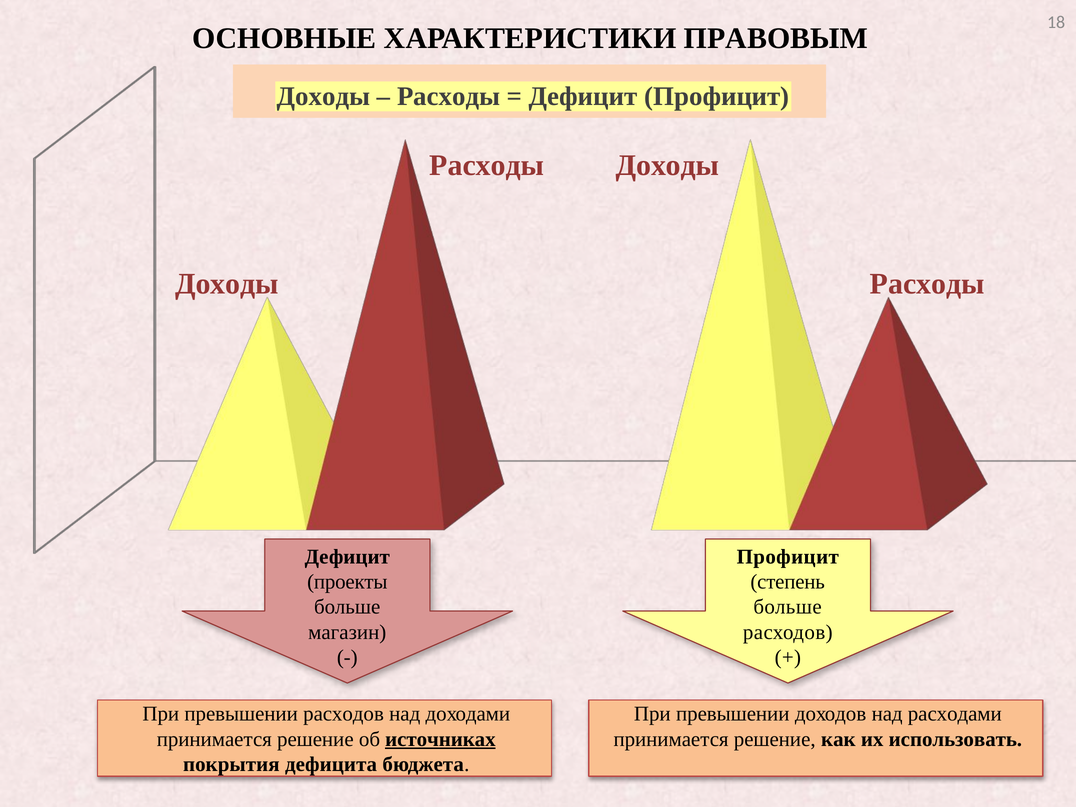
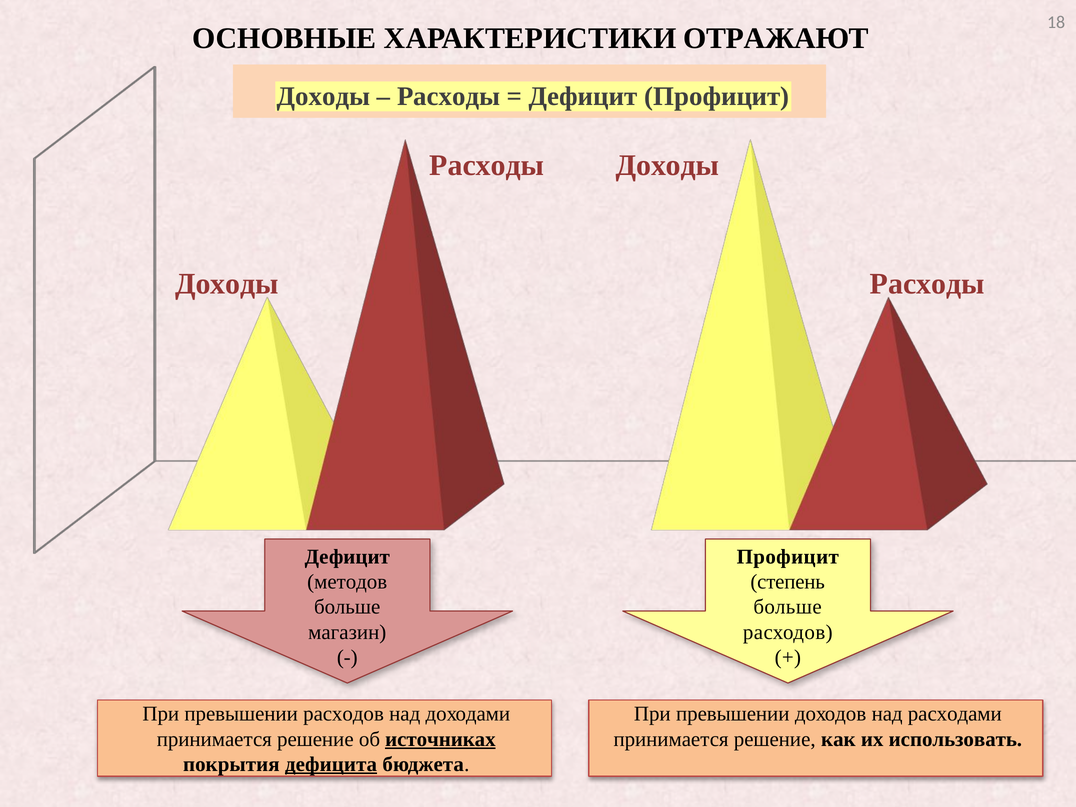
ПРАВОВЫМ: ПРАВОВЫМ -> ОТРАЖАЮТ (776, 38)
проекты: проекты -> методов (347, 582)
дефицита underline: none -> present (331, 764)
